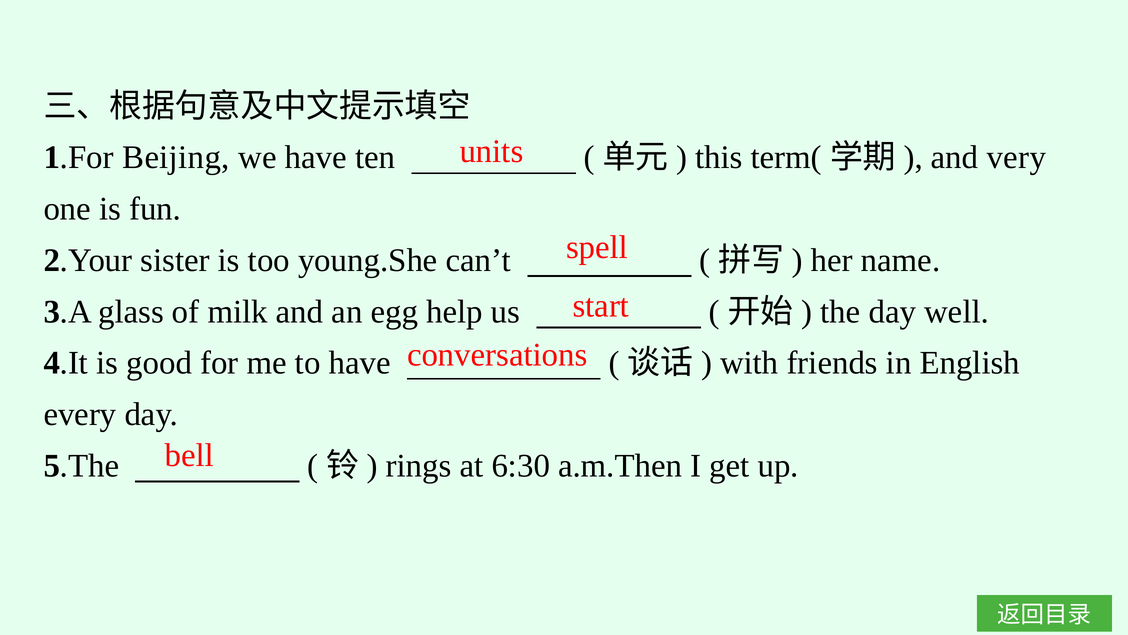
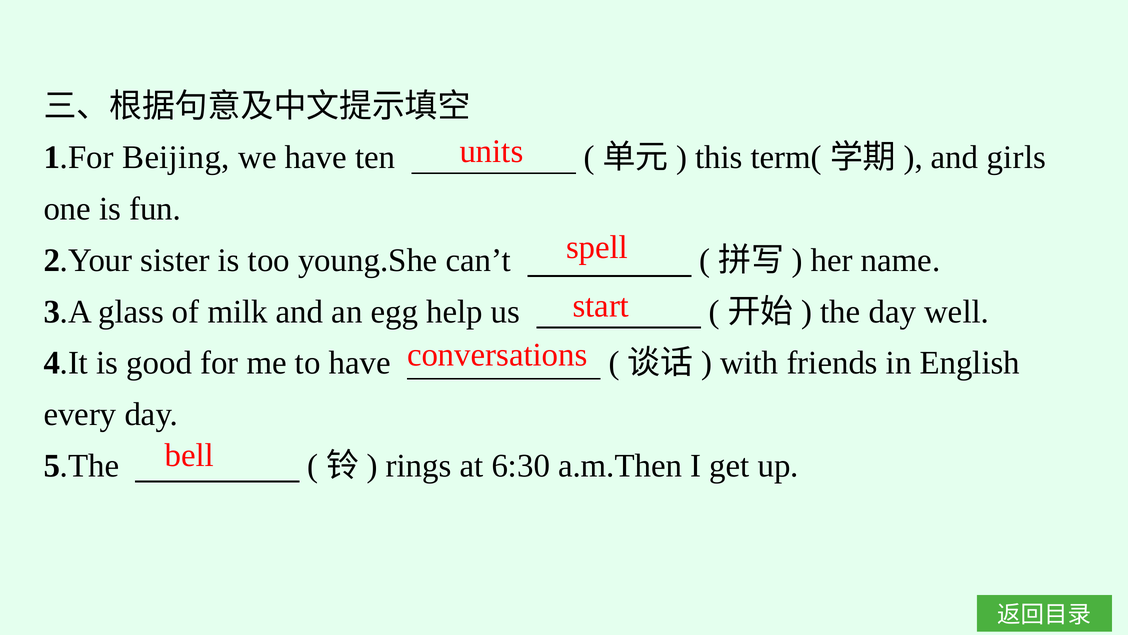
very: very -> girls (1016, 157)
